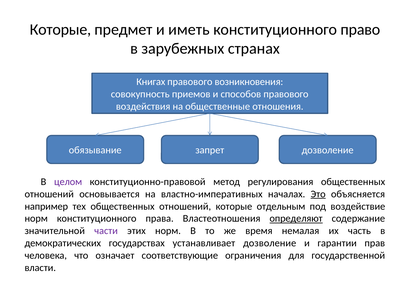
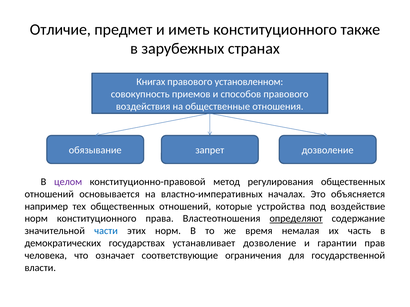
Которые: Которые -> Отличие (60, 29)
право: право -> также (360, 29)
возникновения: возникновения -> установленном (249, 82)
Это underline: present -> none (318, 194)
отдельным: отдельным -> устройства (281, 207)
части colour: purple -> blue (106, 231)
